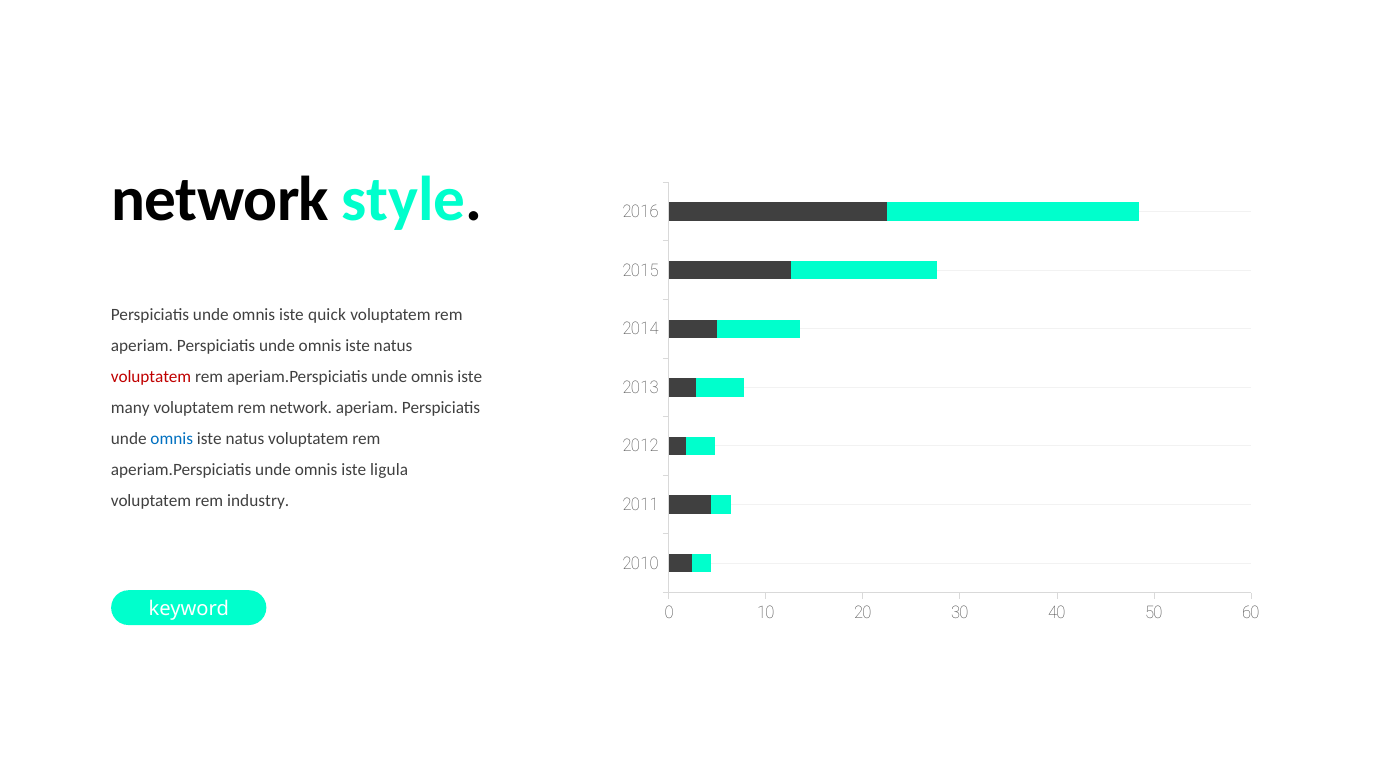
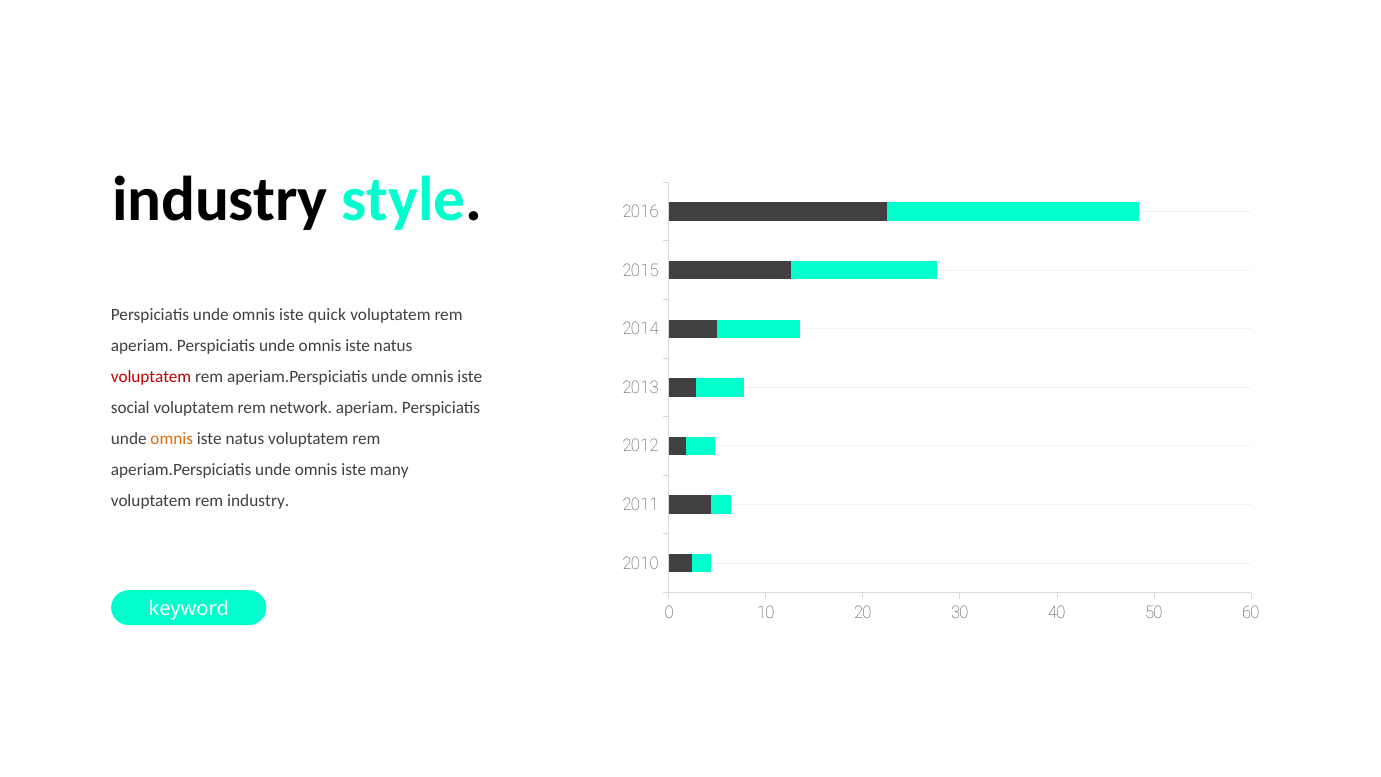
network: network -> industry (220, 199)
many: many -> social (130, 408)
omnis colour: blue -> orange (172, 439)
ligula: ligula -> many (389, 470)
